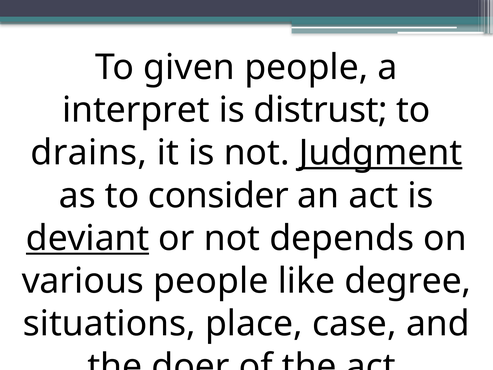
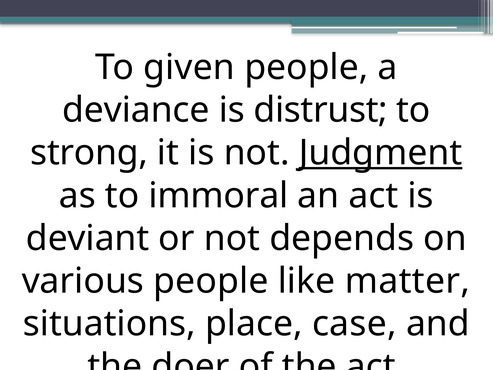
interpret: interpret -> deviance (136, 110)
drains: drains -> strong (89, 153)
consider: consider -> immoral (218, 196)
deviant underline: present -> none (88, 238)
degree: degree -> matter (407, 281)
